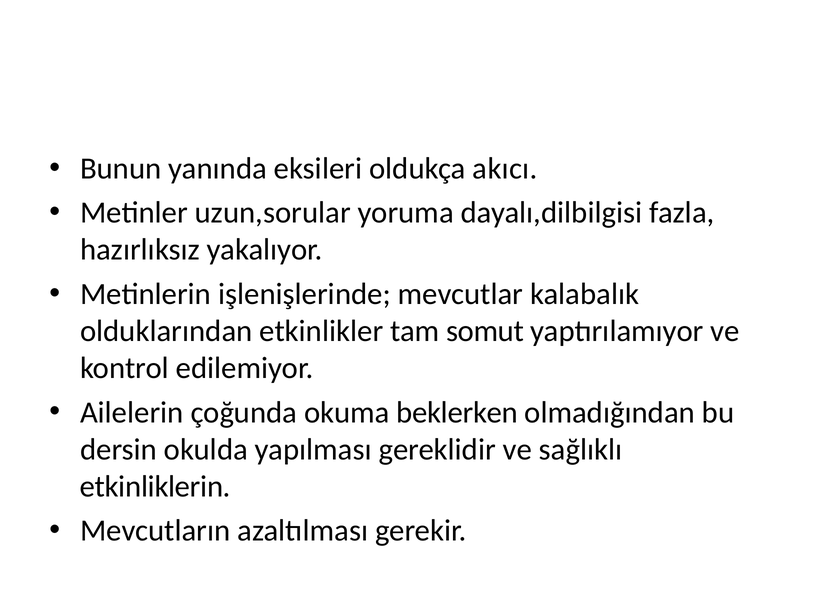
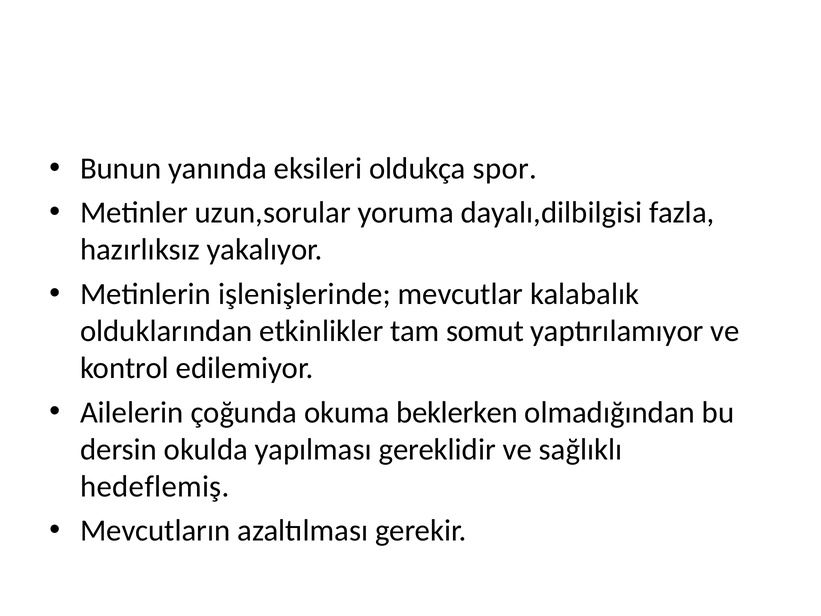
akıcı: akıcı -> spor (505, 168)
etkinliklerin: etkinliklerin -> hedeflemiş (155, 486)
